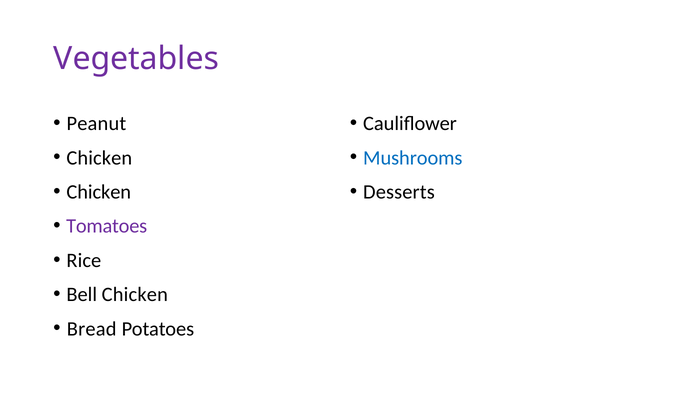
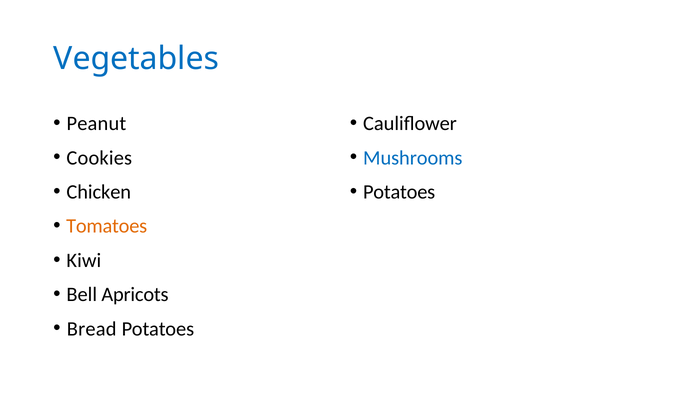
Vegetables colour: purple -> blue (136, 59)
Chicken: Chicken -> Cookies (99, 158)
Desserts: Desserts -> Potatoes (399, 192)
Tomatoes colour: purple -> orange (107, 226)
Rice: Rice -> Kiwi (84, 260)
Bell Chicken: Chicken -> Apricots (135, 294)
